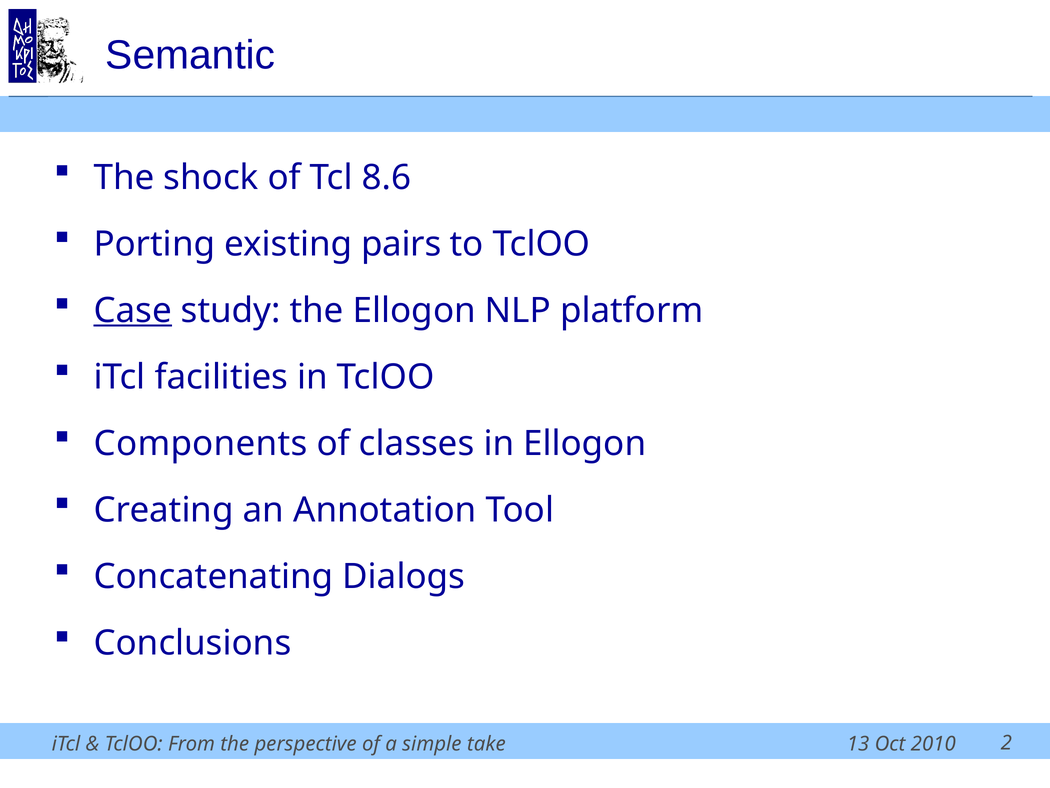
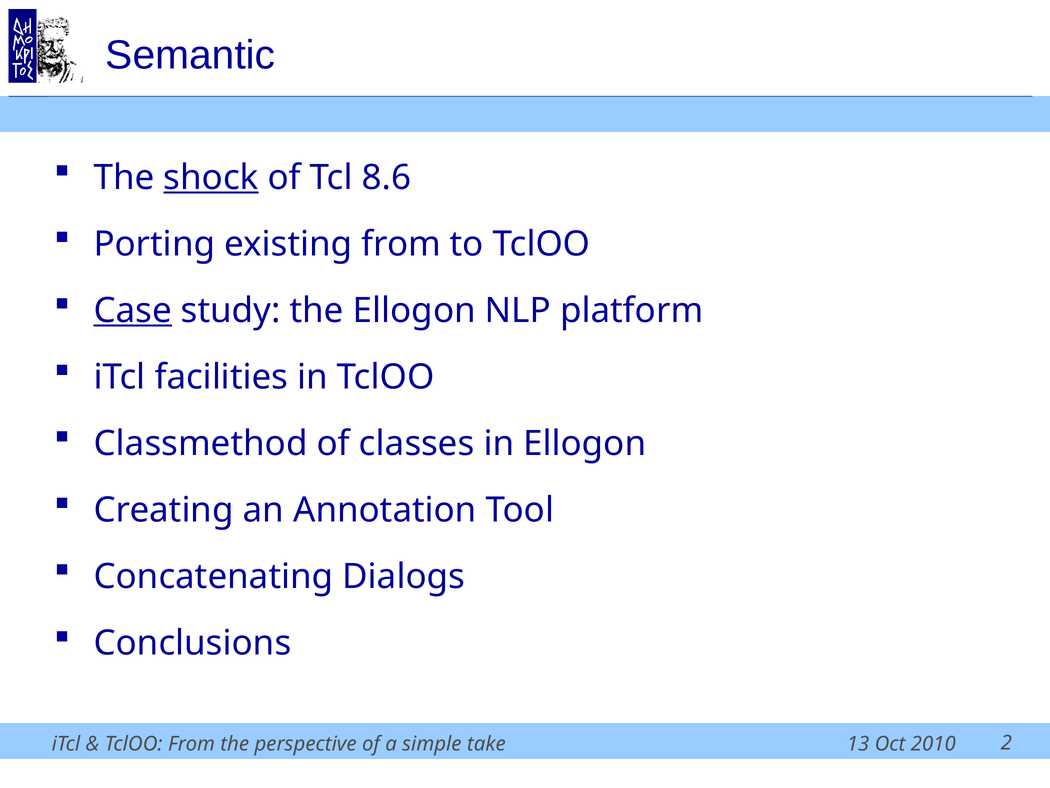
shock underline: none -> present (211, 177)
existing pairs: pairs -> from (401, 244)
Components: Components -> Classmethod (201, 443)
